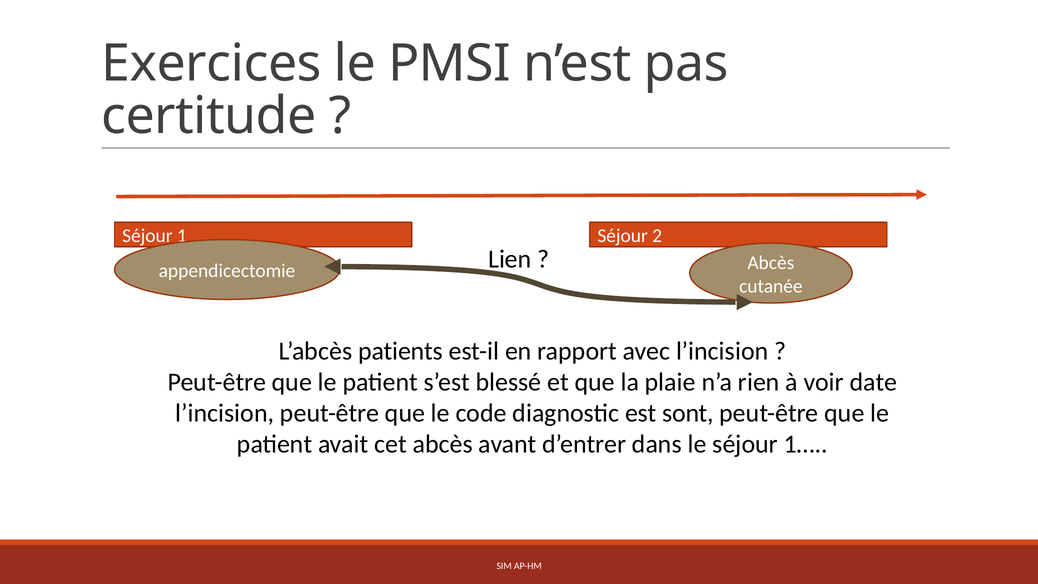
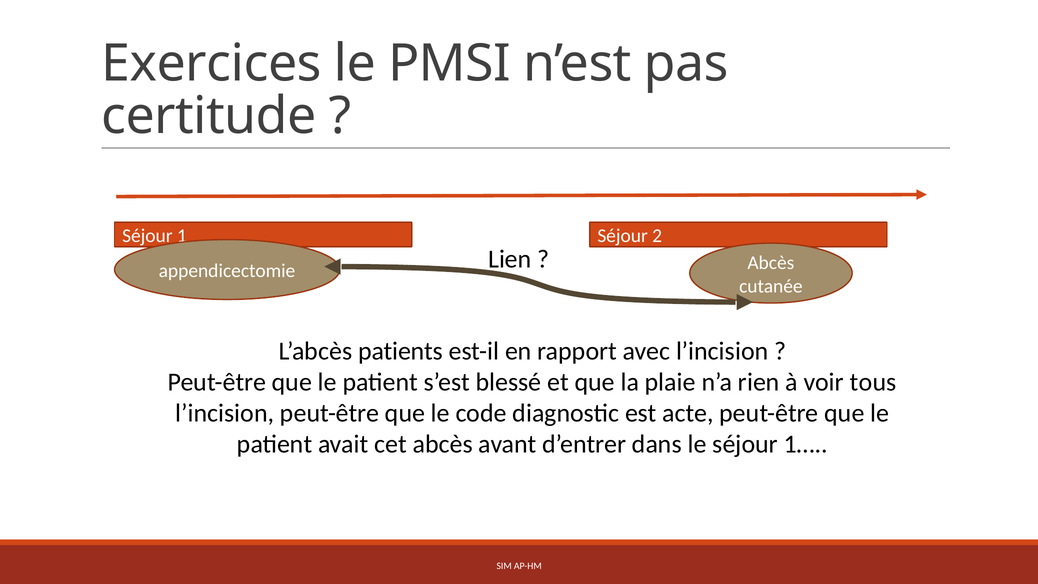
date: date -> tous (873, 382)
sont: sont -> acte (688, 413)
